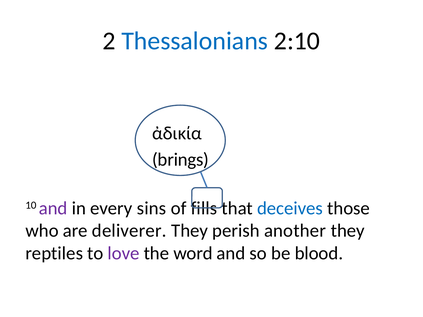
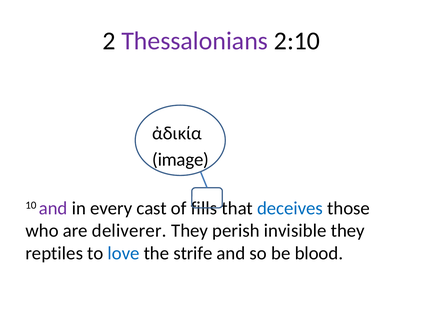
Thessalonians colour: blue -> purple (195, 41)
brings: brings -> image (181, 160)
sins: sins -> cast (152, 208)
another: another -> invisible (295, 231)
love colour: purple -> blue (124, 254)
word: word -> strife (193, 254)
